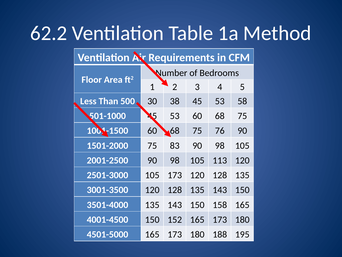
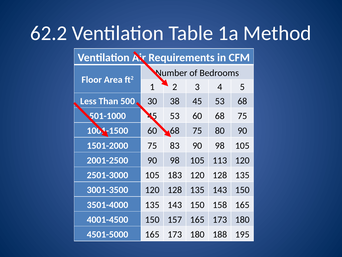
53 58: 58 -> 68 (242, 101)
76: 76 -> 80 (220, 131)
105 173: 173 -> 183 (175, 175)
152: 152 -> 157 (175, 219)
